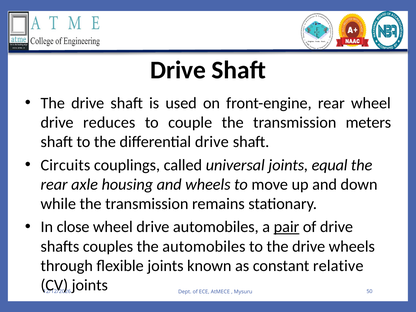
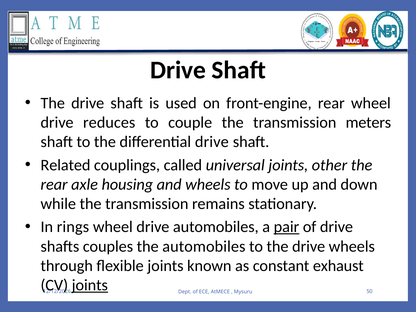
Circuits: Circuits -> Related (65, 165)
equal: equal -> other (329, 165)
close: close -> rings (73, 227)
relative: relative -> exhaust (338, 266)
joints underline: none -> present (90, 285)
